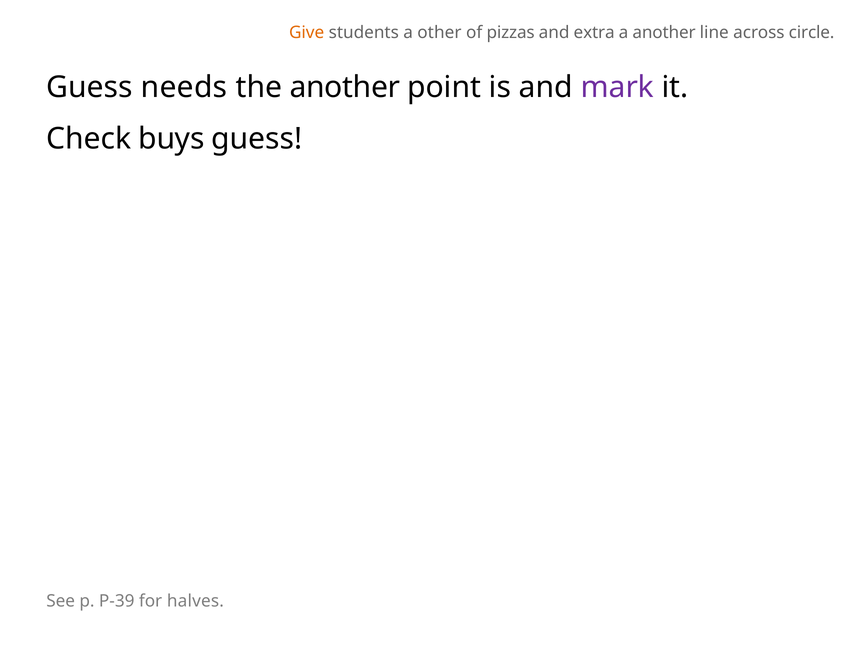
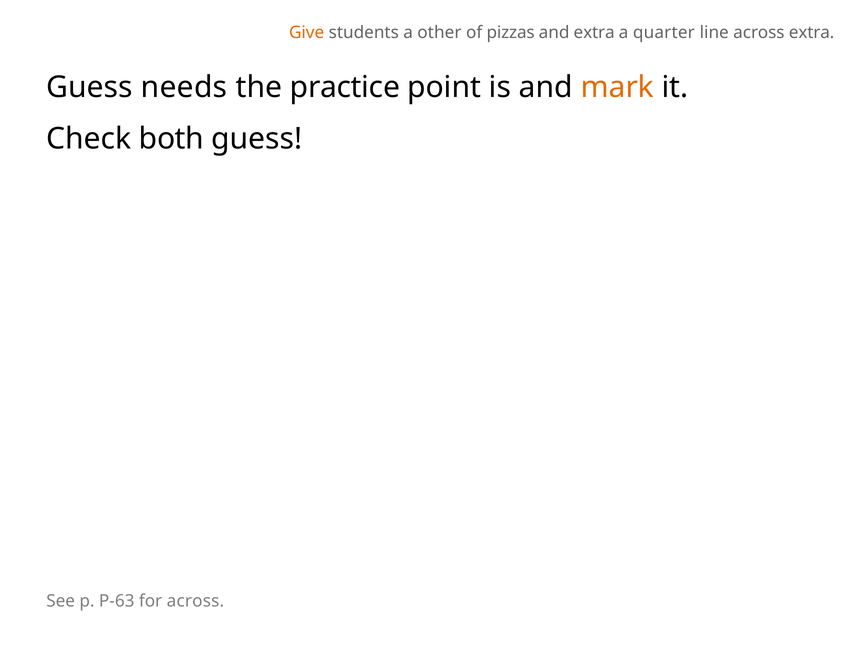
a another: another -> quarter (664, 33)
across circle: circle -> extra (812, 33)
the another: another -> practice (345, 87)
mark colour: purple -> orange (617, 87)
buys: buys -> both (171, 139)
P-39: P-39 -> P-63 (117, 601)
for halves: halves -> across (195, 601)
